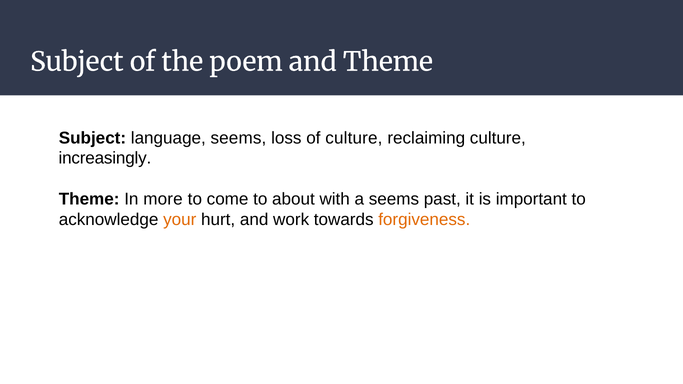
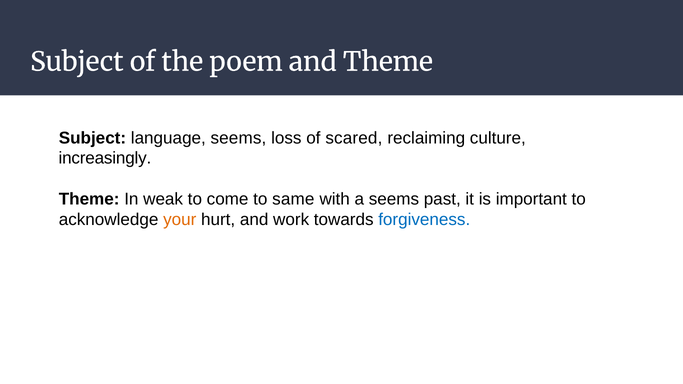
of culture: culture -> scared (354, 138)
more: more -> weak (163, 199)
about: about -> same (293, 199)
forgiveness colour: orange -> blue (424, 220)
